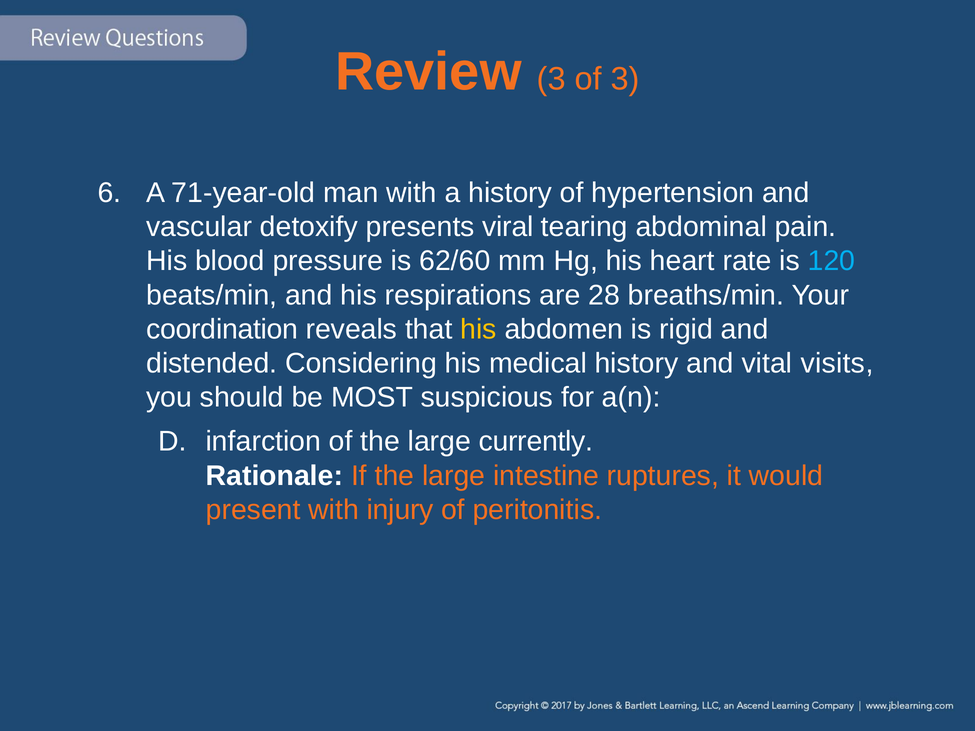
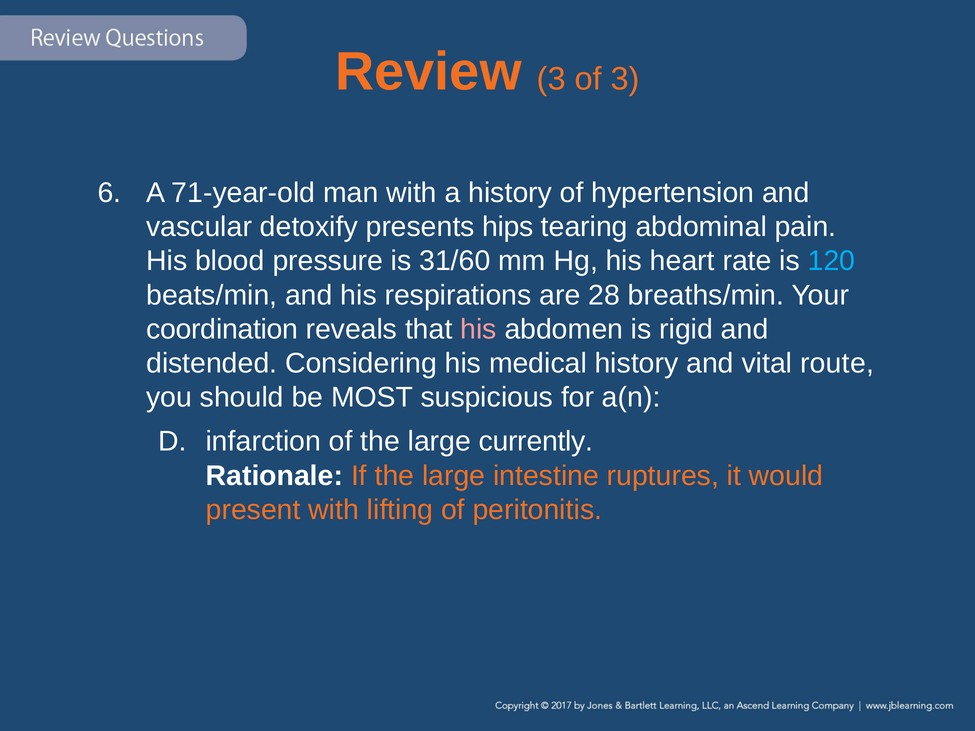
viral: viral -> hips (508, 227)
62/60: 62/60 -> 31/60 (455, 261)
his colour: yellow -> pink (479, 329)
visits: visits -> route (837, 364)
injury: injury -> lifting (400, 510)
